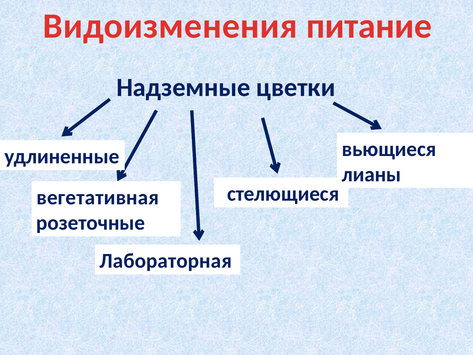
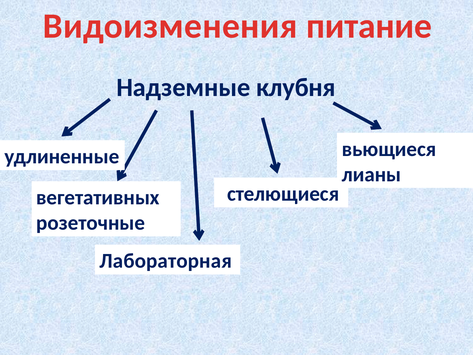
цветки: цветки -> клубня (296, 87)
вегетативная: вегетативная -> вегетативных (98, 197)
